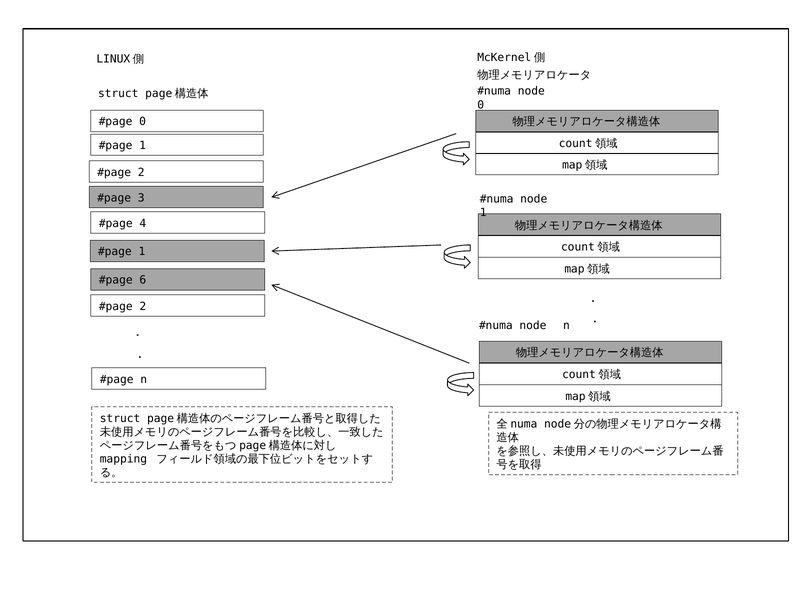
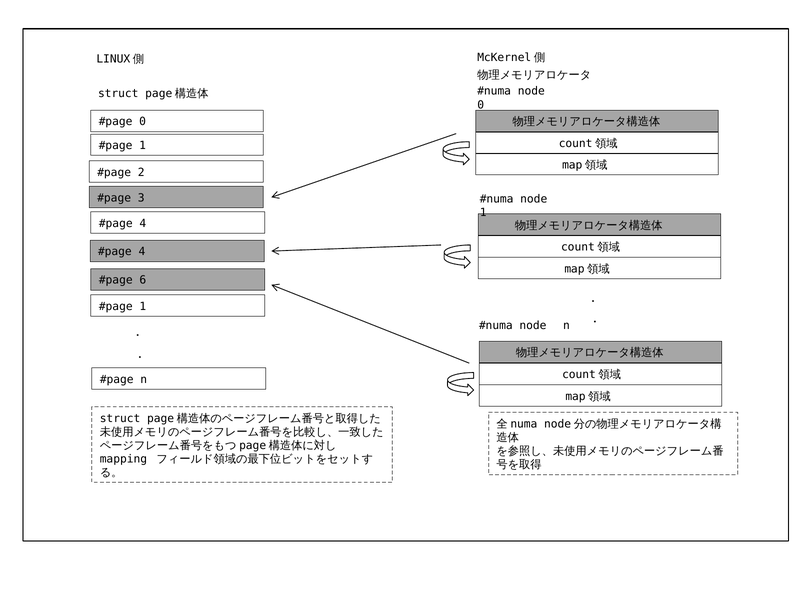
1: 1 -> 4 (142, 252)
2: 2 -> 1 (143, 307)
